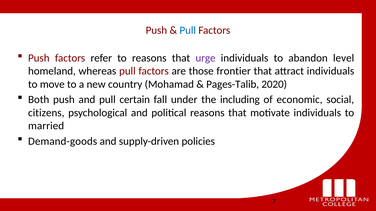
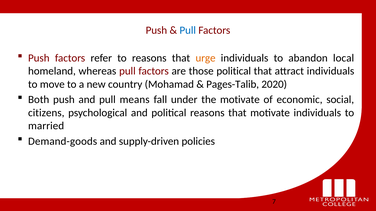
urge colour: purple -> orange (206, 58)
level: level -> local (344, 58)
those frontier: frontier -> political (234, 71)
certain: certain -> means (135, 100)
the including: including -> motivate (240, 100)
